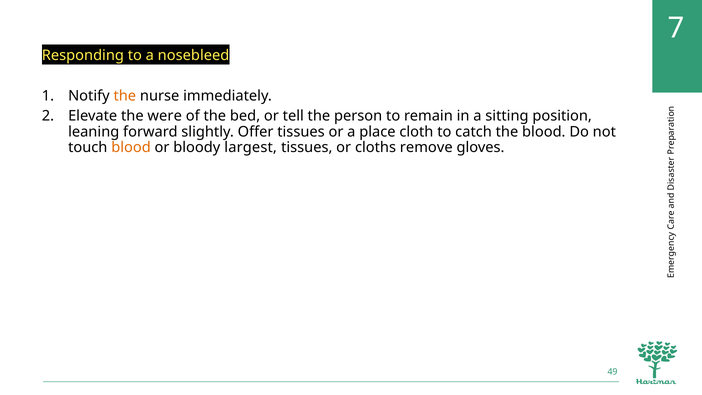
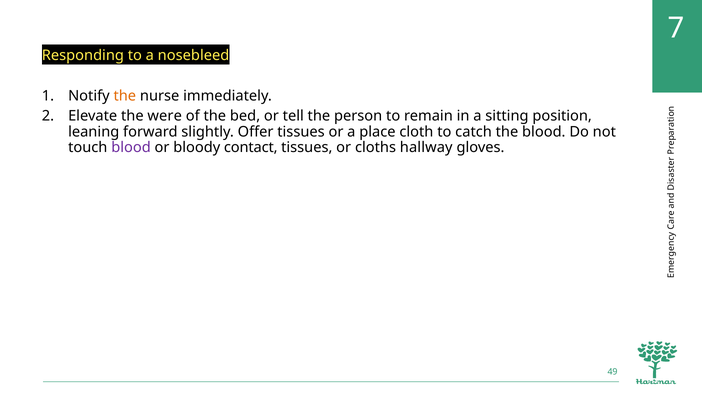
blood colour: orange -> purple (131, 148)
largest: largest -> contact (251, 148)
remove: remove -> hallway (426, 148)
